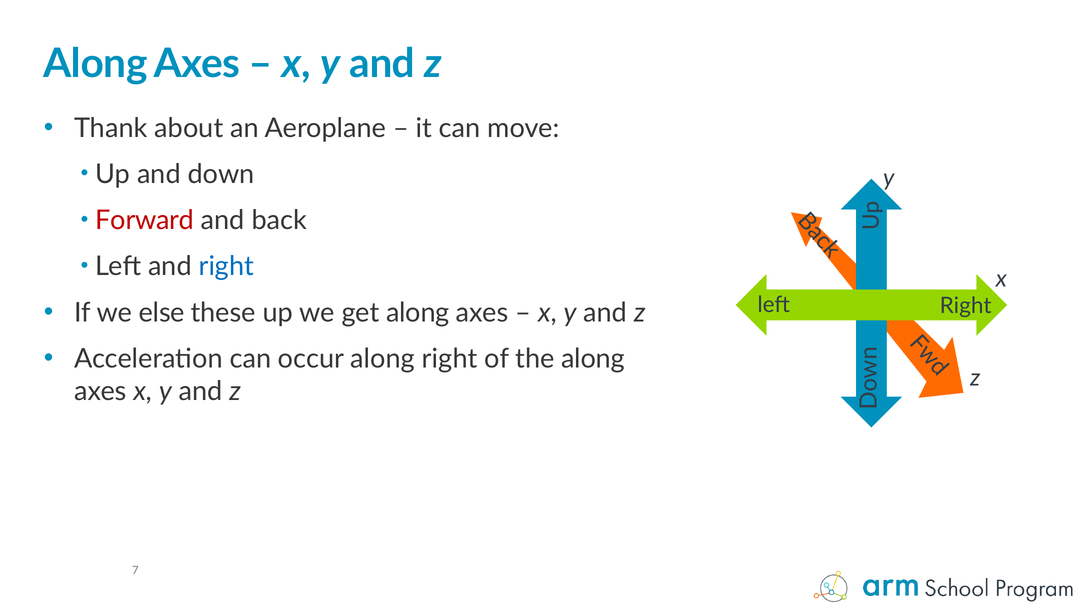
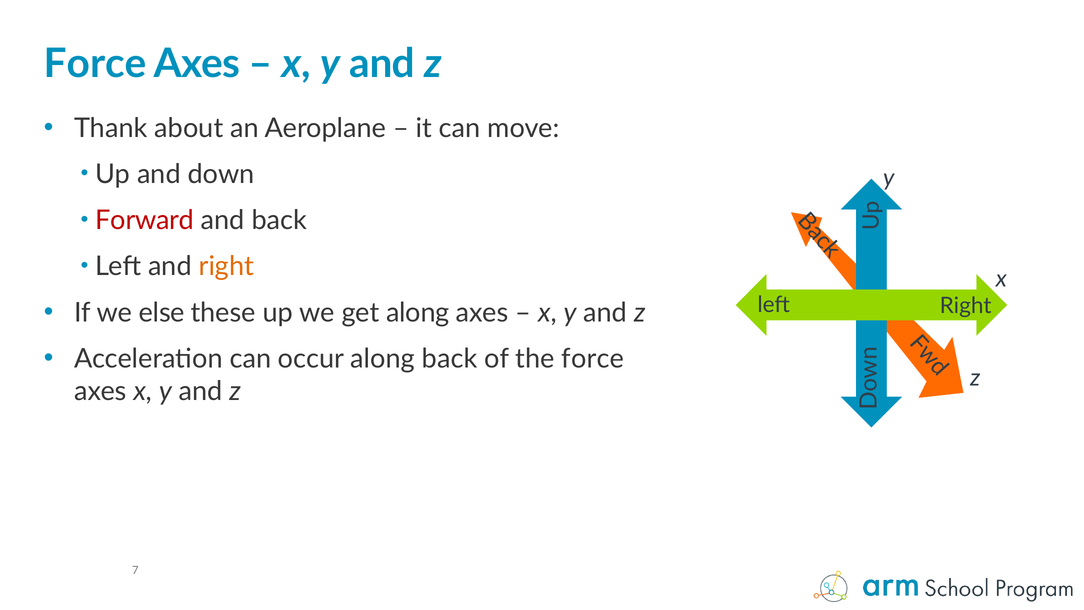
Along: Along -> Force (95, 64)
right colour: blue -> orange (226, 266)
along right: right -> back (450, 359)
the along: along -> force (593, 359)
